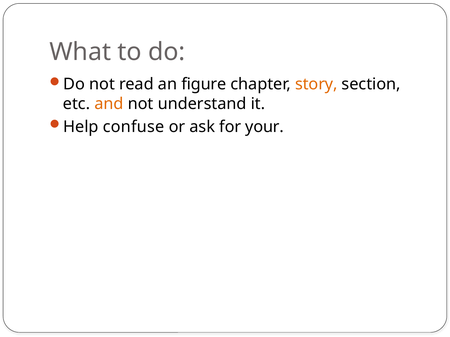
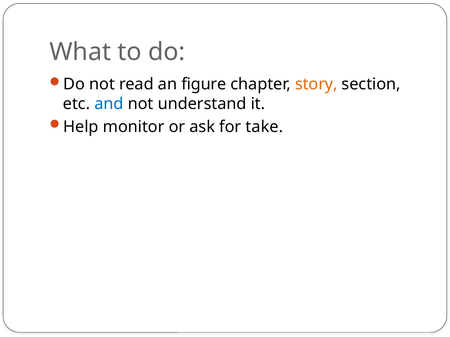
and colour: orange -> blue (109, 104)
confuse: confuse -> monitor (134, 127)
your: your -> take (264, 127)
